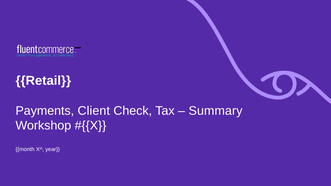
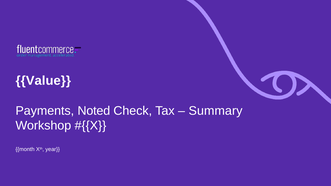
Retail: Retail -> Value (43, 81)
Client: Client -> Noted (94, 111)
